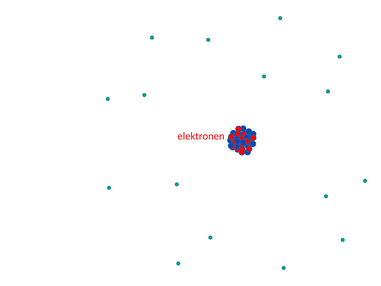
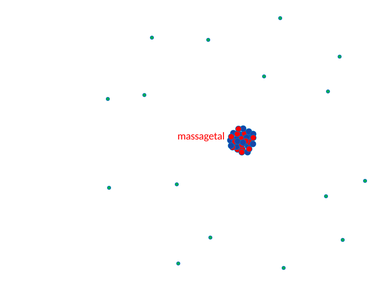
elektronen: elektronen -> massagetal (201, 136)
